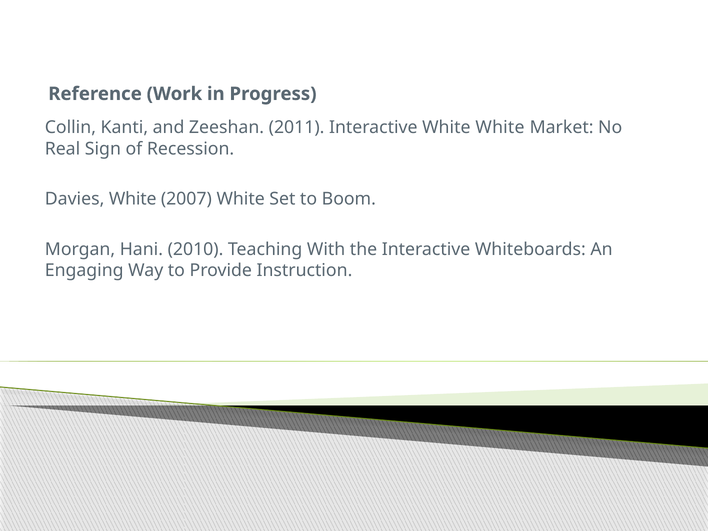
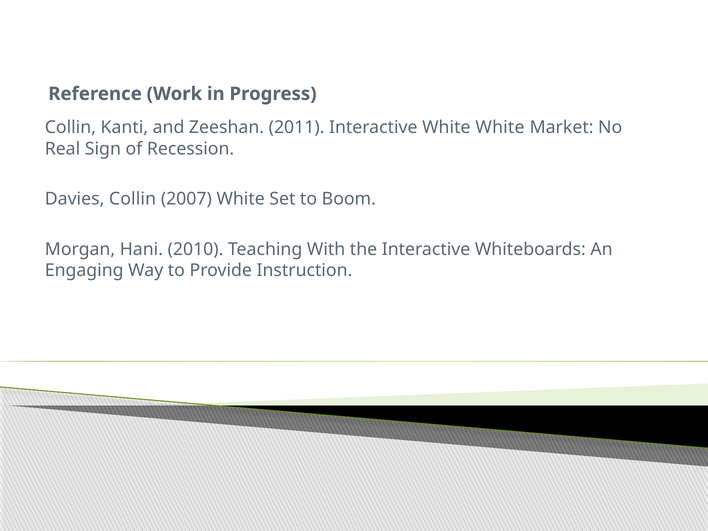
Davies White: White -> Collin (133, 199)
